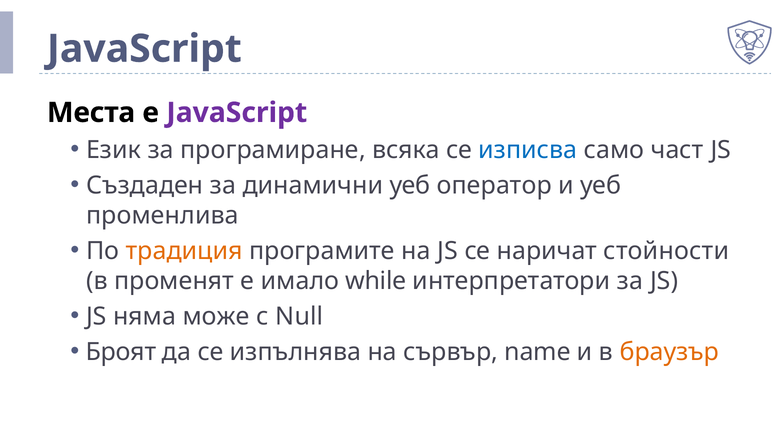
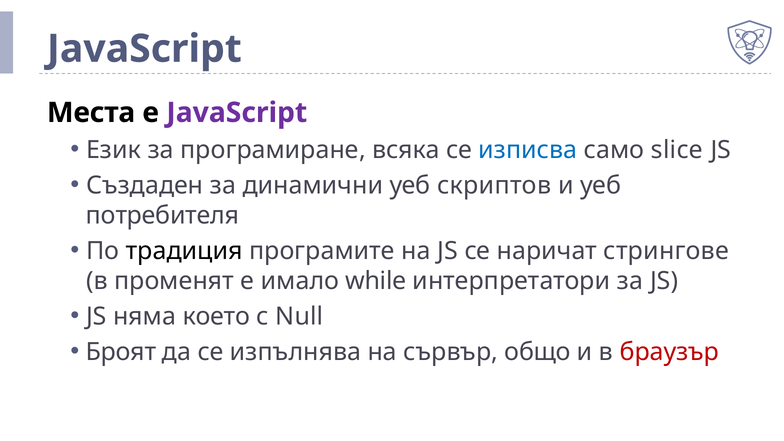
част: част -> slice (677, 150)
оператор: оператор -> скриптов (494, 185)
променлива: променлива -> потребителя (163, 215)
традиция colour: orange -> black (184, 251)
стойности: стойности -> стрингове (666, 251)
може: може -> което (216, 316)
name: name -> общо (538, 352)
браузър colour: orange -> red (669, 352)
